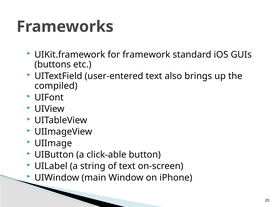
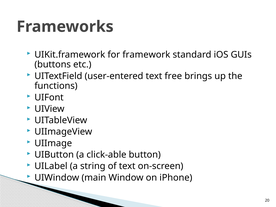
also: also -> free (173, 76)
compiled: compiled -> functions (56, 86)
